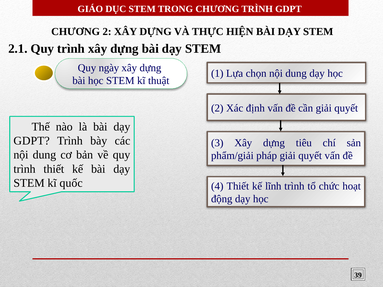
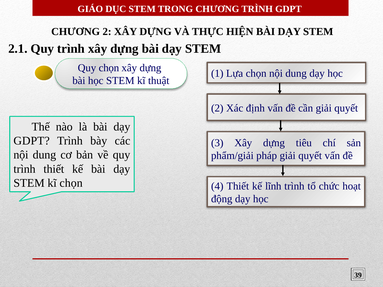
Quy ngày: ngày -> chọn (109, 68)
kĩ quốc: quốc -> chọn (71, 183)
